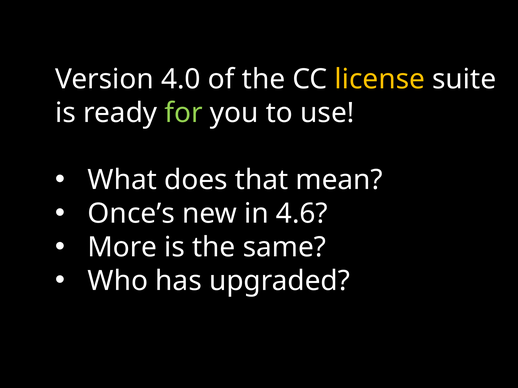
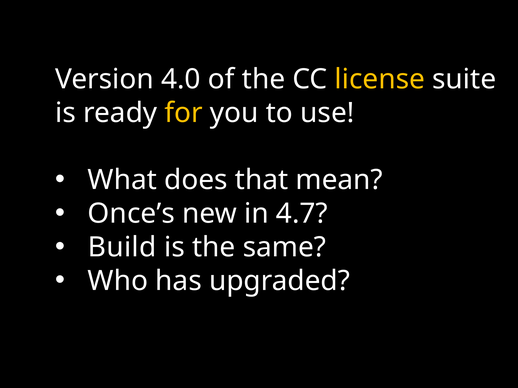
for colour: light green -> yellow (184, 113)
4.6: 4.6 -> 4.7 (302, 214)
More: More -> Build (122, 248)
